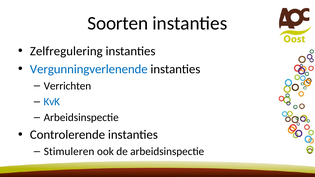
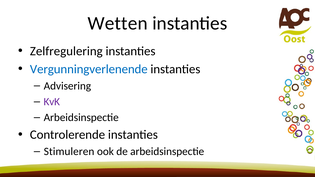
Soorten: Soorten -> Wetten (118, 23)
Verrichten: Verrichten -> Advisering (67, 86)
KvK colour: blue -> purple (52, 102)
